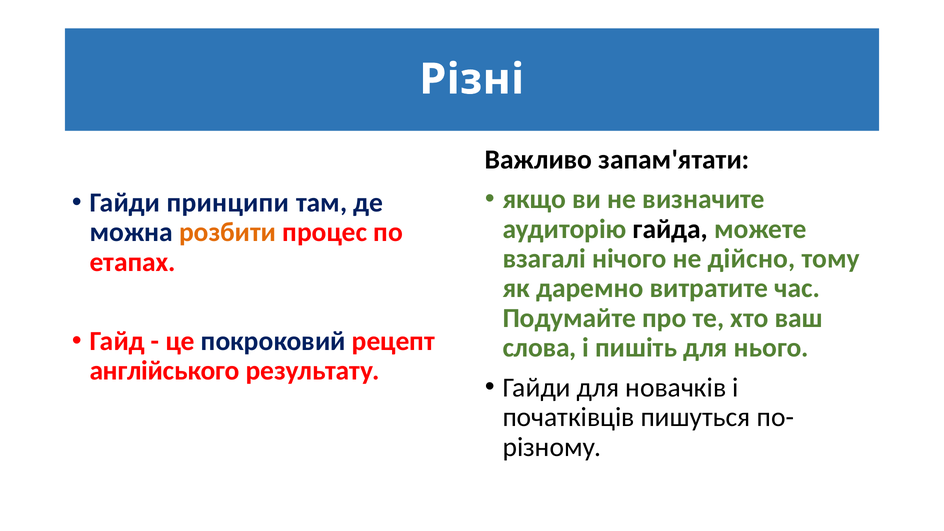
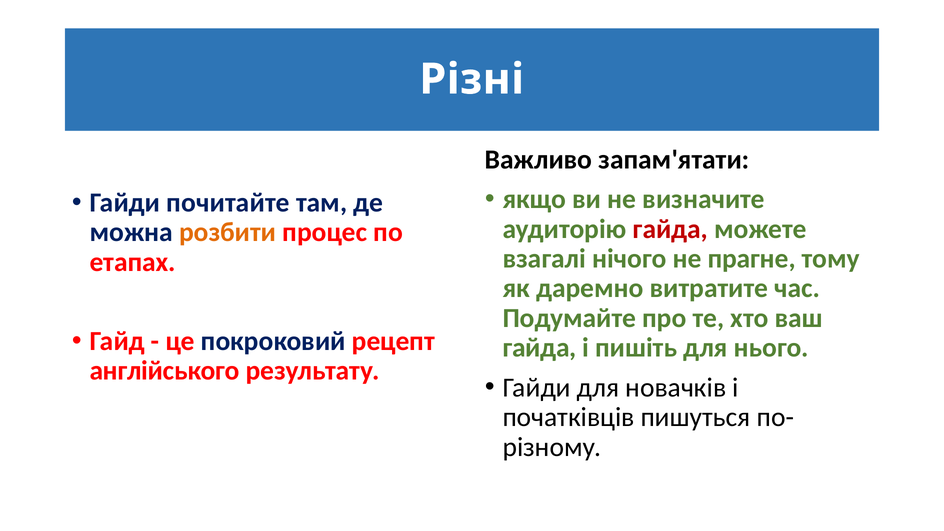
принципи: принципи -> почитайте (228, 203)
гайда colour: black -> red (670, 229)
дійсно: дійсно -> прагне (752, 259)
слова: слова -> гайда (540, 348)
